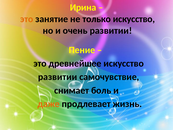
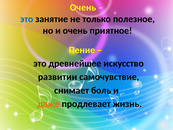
Ирина: Ирина -> Очень (83, 7)
это colour: orange -> blue (27, 19)
только искусство: искусство -> полезное (134, 19)
очень развитии: развитии -> приятное (111, 31)
